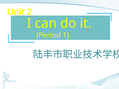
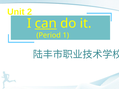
can underline: none -> present (46, 23)
